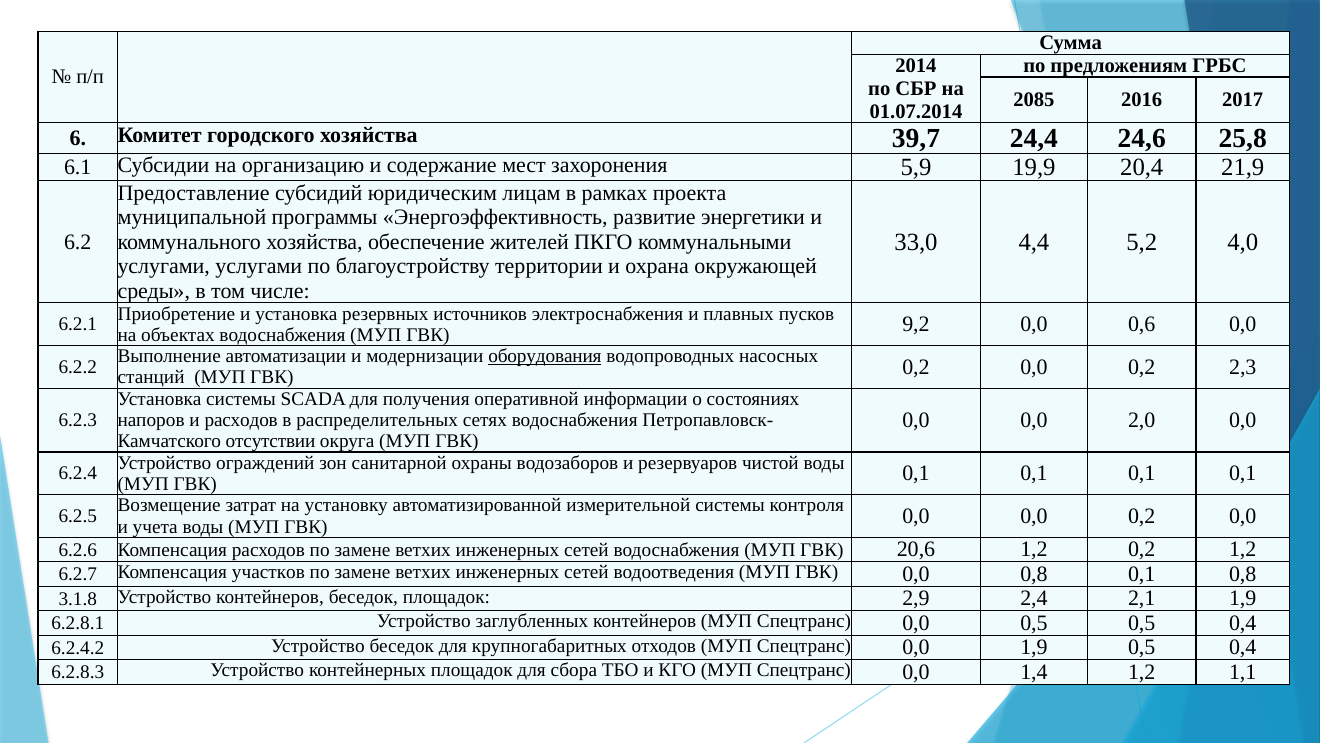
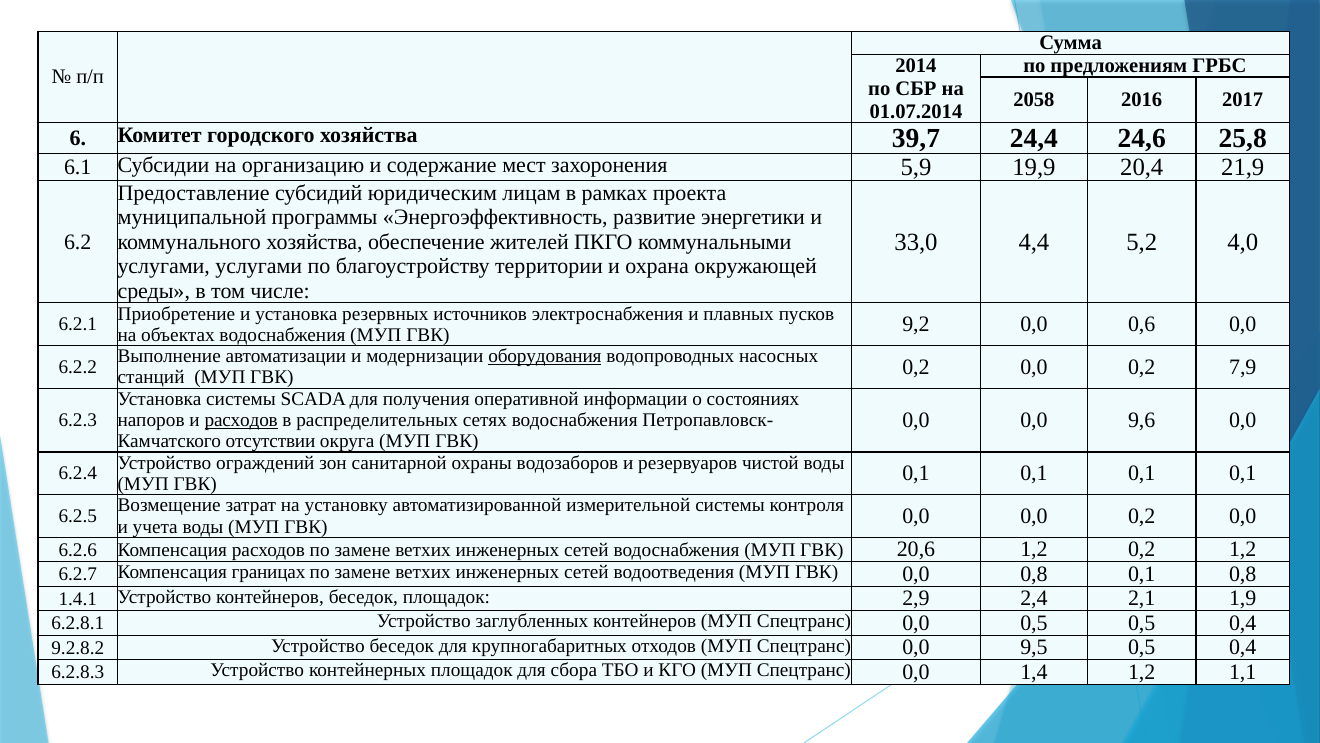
2085: 2085 -> 2058 (1034, 100)
2,3: 2,3 -> 7,9 (1243, 367)
2,0: 2,0 -> 9,6 (1142, 420)
расходов underline: none -> present (241, 420)
участков: участков -> границах (269, 572)
3.1.8: 3.1.8 -> 1.4.1 (78, 598)
6.2.4.2: 6.2.4.2 -> 9.2.8.2 (78, 647)
0,0 1,9: 1,9 -> 9,5 (1034, 647)
